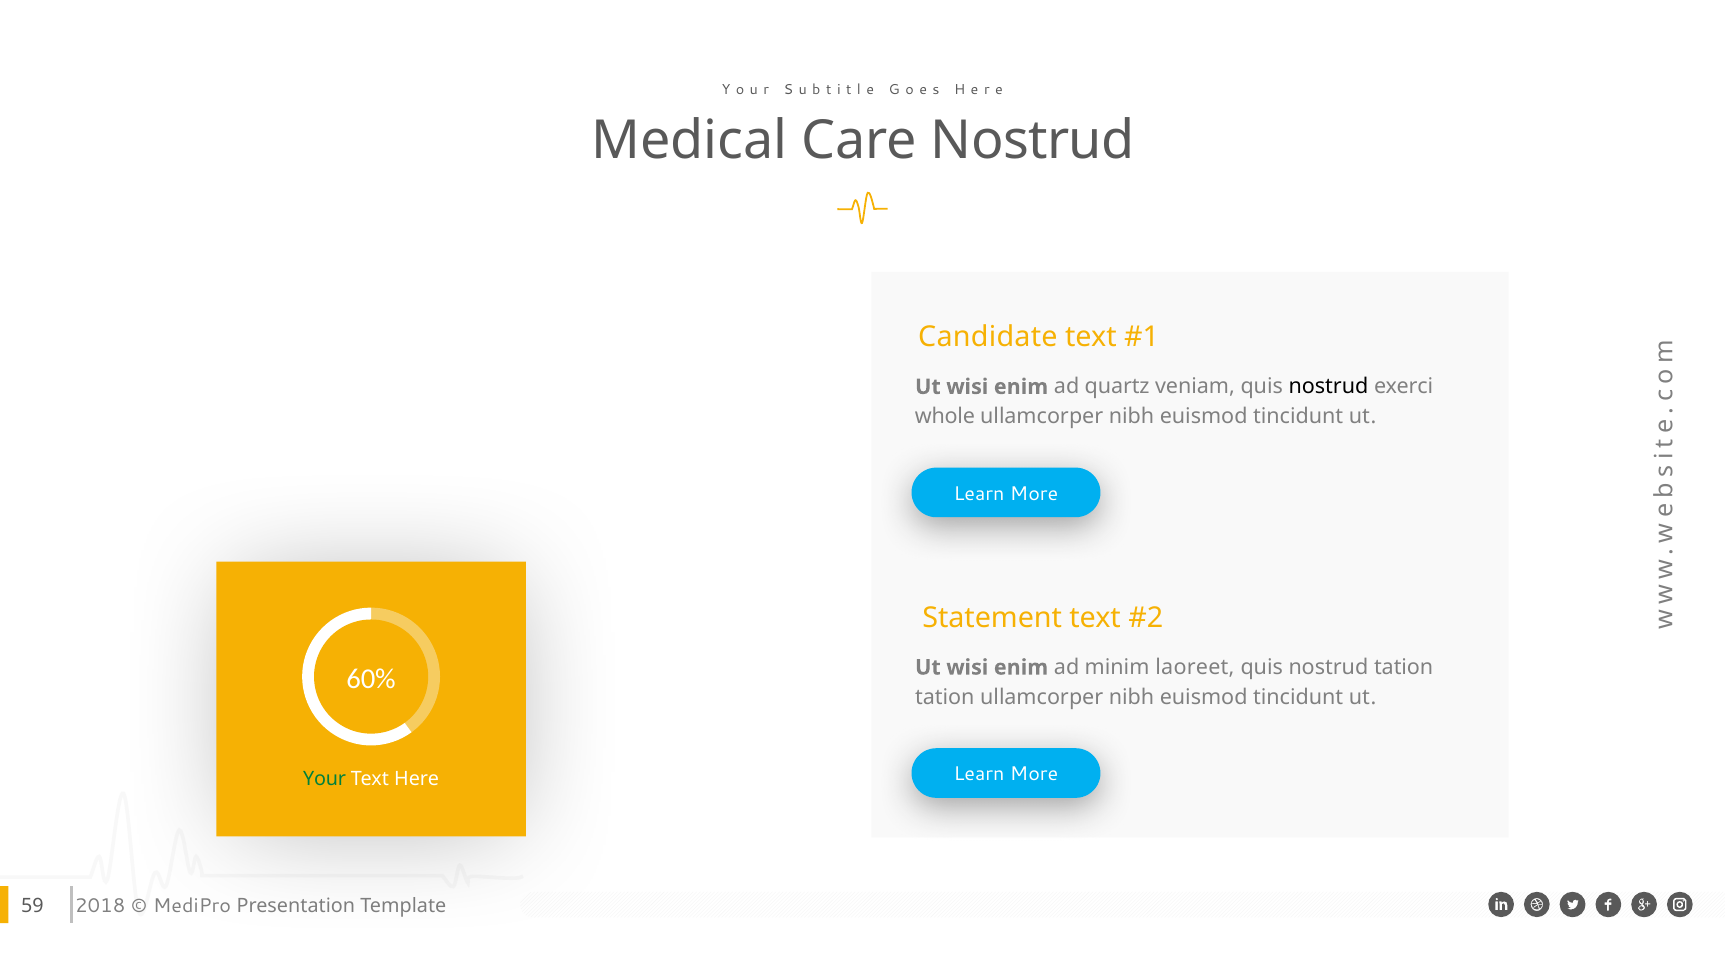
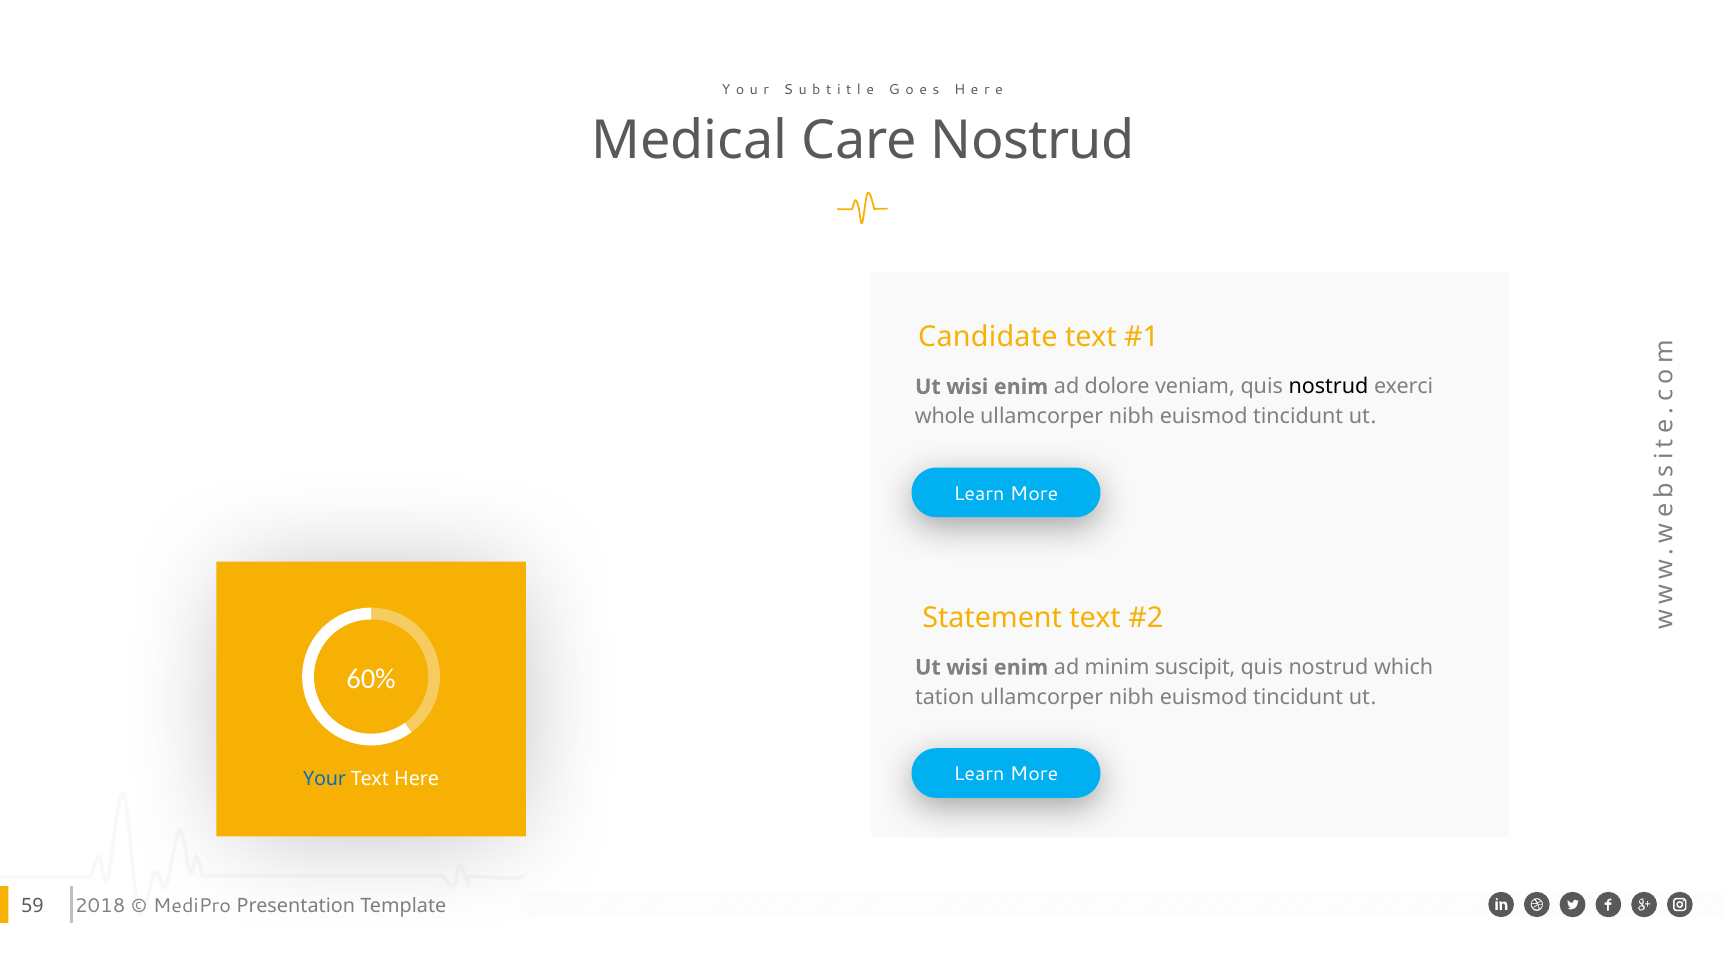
quartz: quartz -> dolore (1117, 387)
laoreet: laoreet -> suscipit (1195, 668)
nostrud tation: tation -> which (1404, 668)
Your colour: green -> blue (325, 779)
